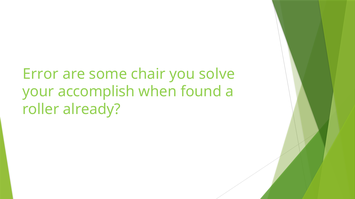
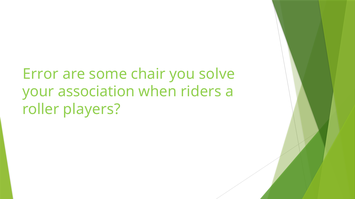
accomplish: accomplish -> association (96, 92)
found: found -> riders (201, 92)
already: already -> players (92, 110)
